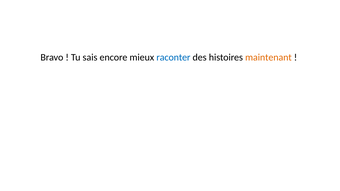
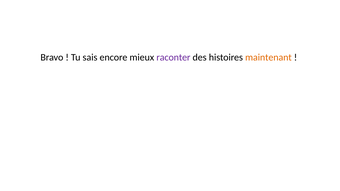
raconter colour: blue -> purple (173, 57)
